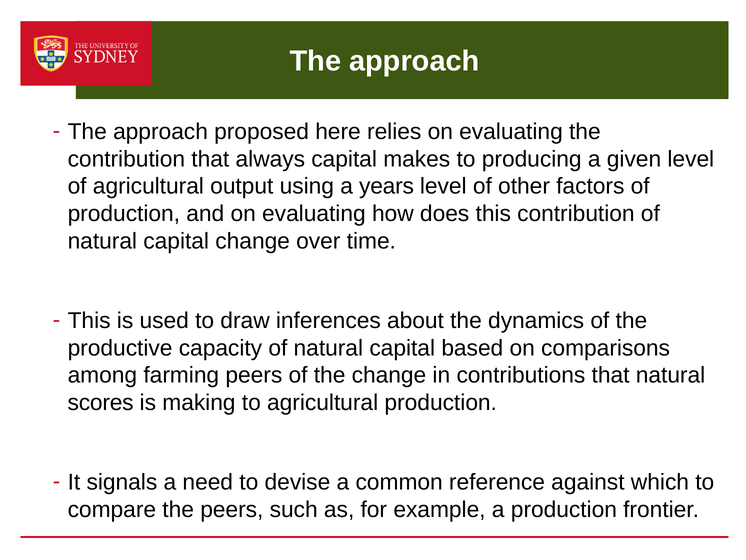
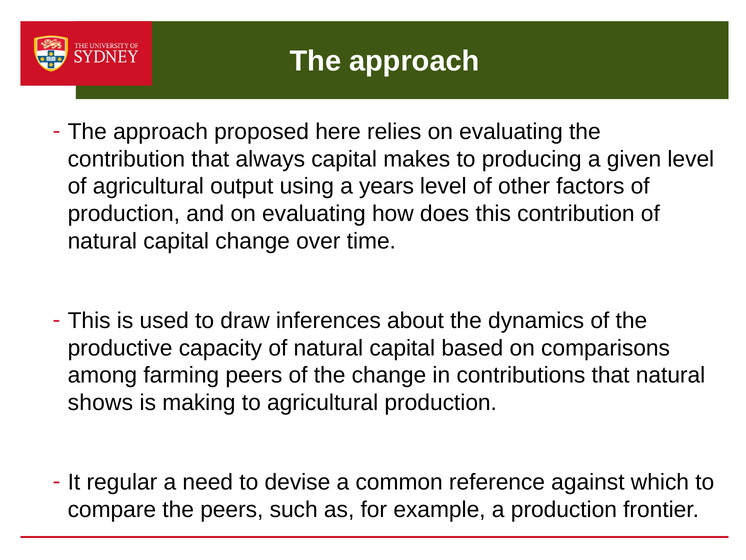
scores: scores -> shows (100, 402)
signals: signals -> regular (122, 482)
